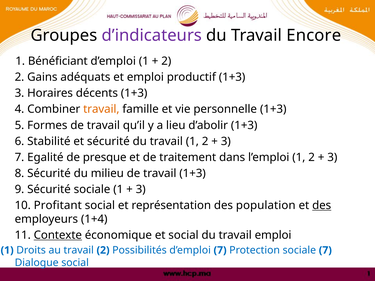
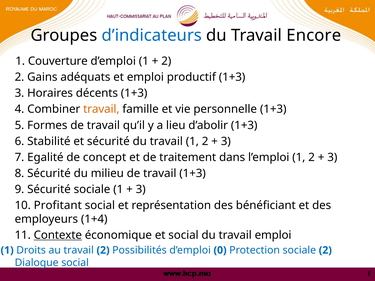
d’indicateurs colour: purple -> blue (152, 36)
Bénéficiant: Bénéficiant -> Couverture (58, 61)
presque: presque -> concept (105, 157)
population: population -> bénéficiant (266, 206)
des underline: present -> none (322, 206)
d’emploi 7: 7 -> 0 (220, 250)
sociale 7: 7 -> 2 (325, 250)
